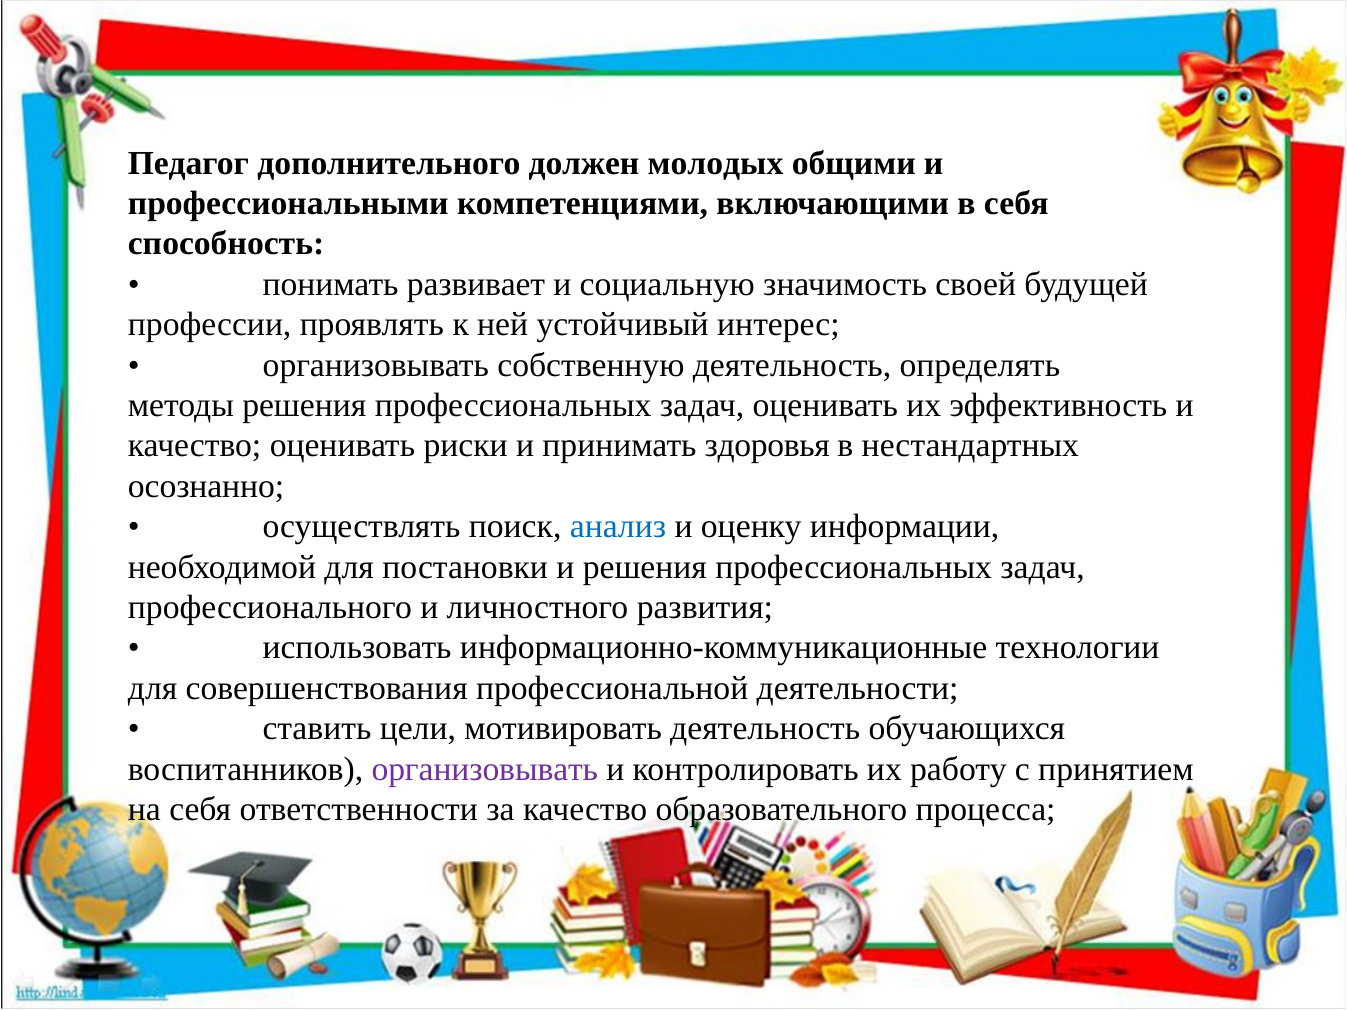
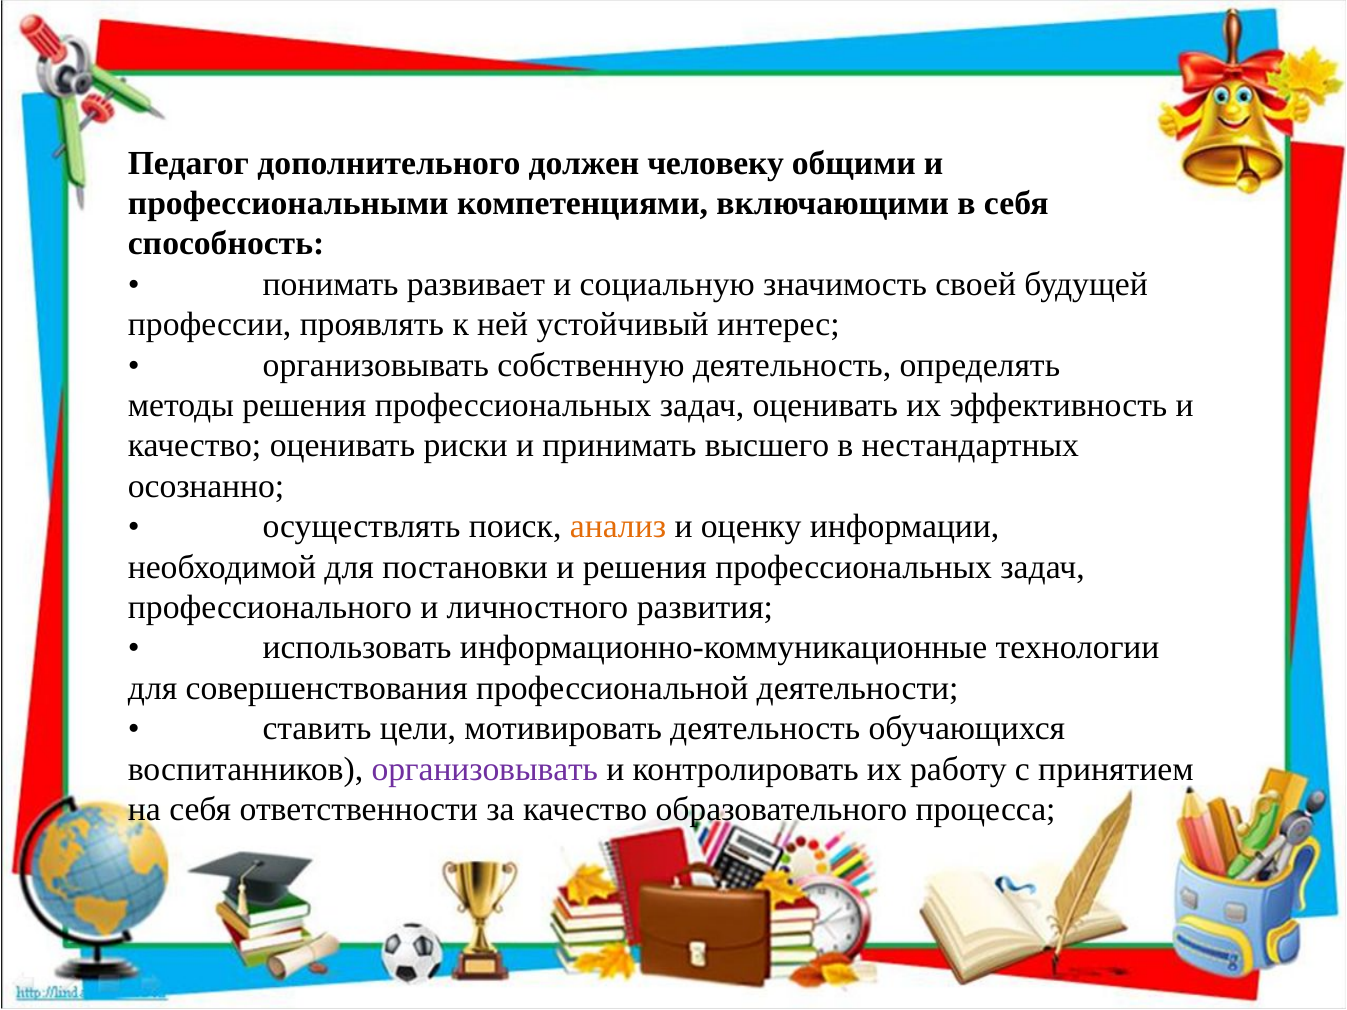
молодых: молодых -> человеку (716, 163)
здоровья: здоровья -> высшего (767, 446)
анализ colour: blue -> orange (618, 527)
